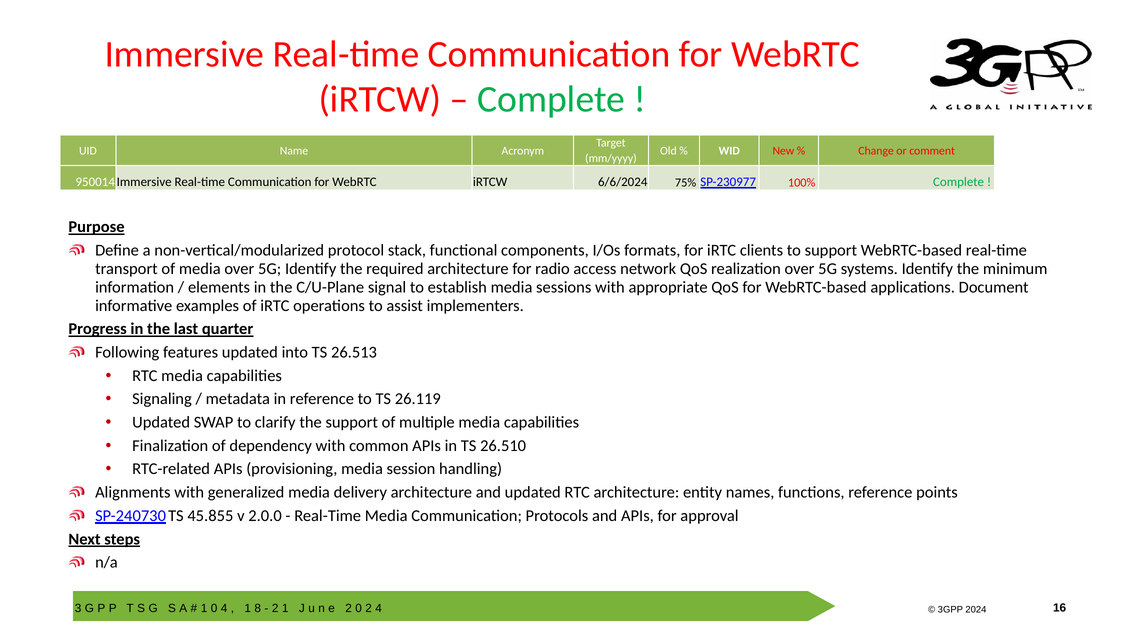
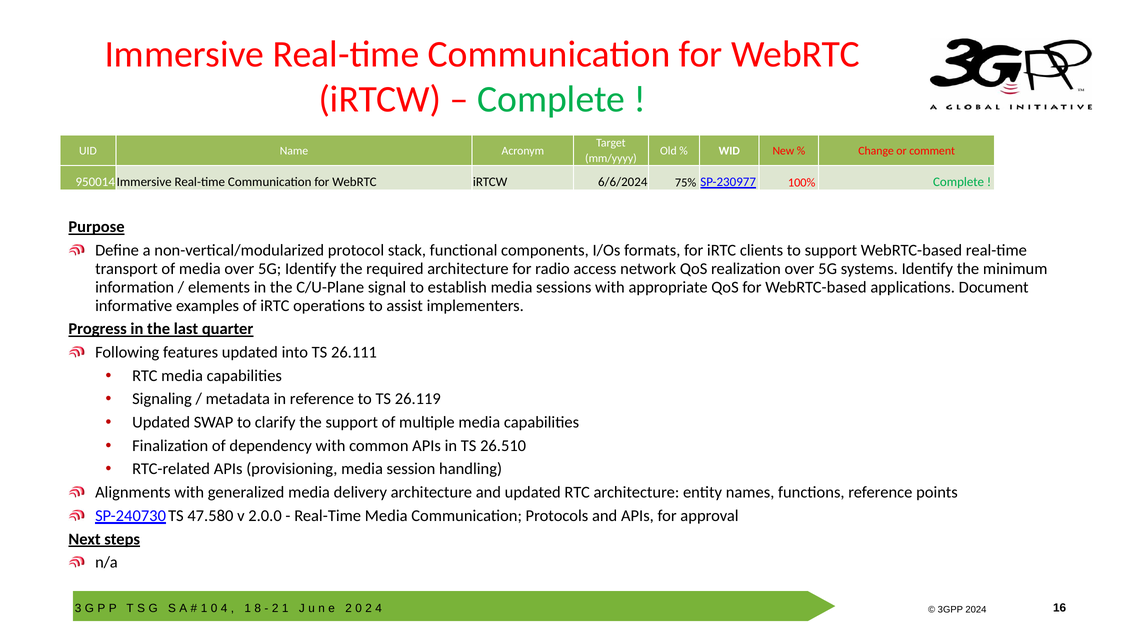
26.513: 26.513 -> 26.111 (354, 352)
45.855: 45.855 -> 47.580 (210, 516)
